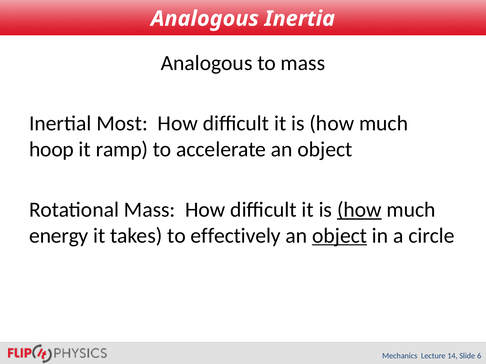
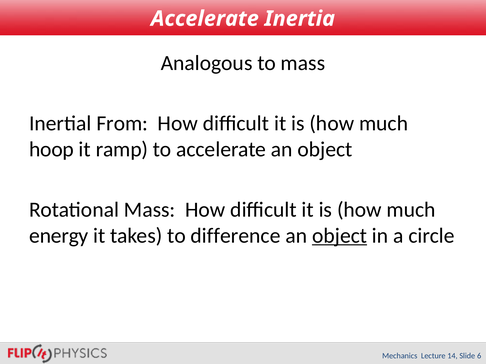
Analogous: Analogous -> Accelerate (205, 19)
Most: Most -> From (122, 124)
how underline: present -> none (359, 210)
effectively: effectively -> difference (236, 236)
